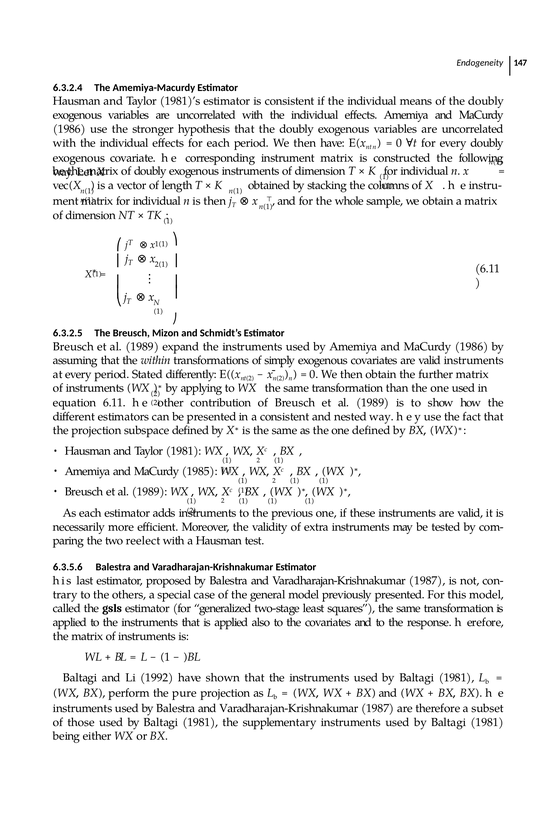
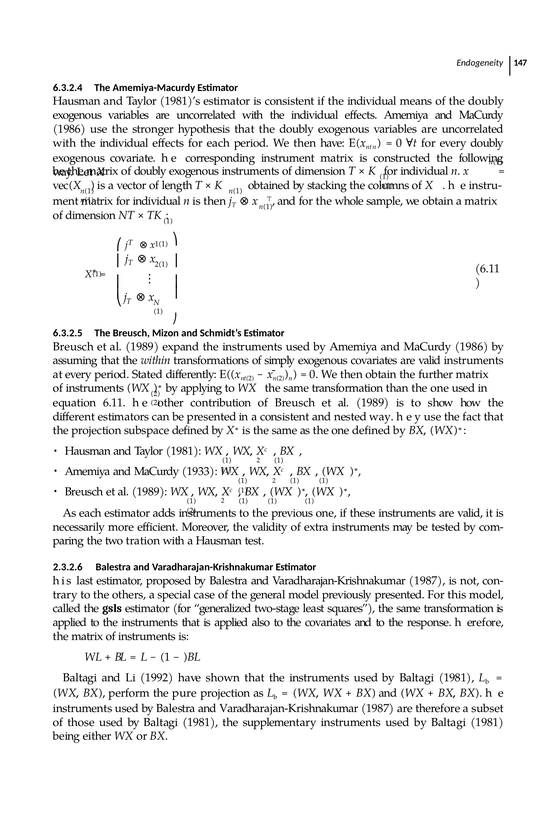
1985: 1985 -> 1933 (200, 471)
reelect: reelect -> tration (143, 540)
6.3.5.6: 6.3.5.6 -> 2.3.2.6 (68, 567)
